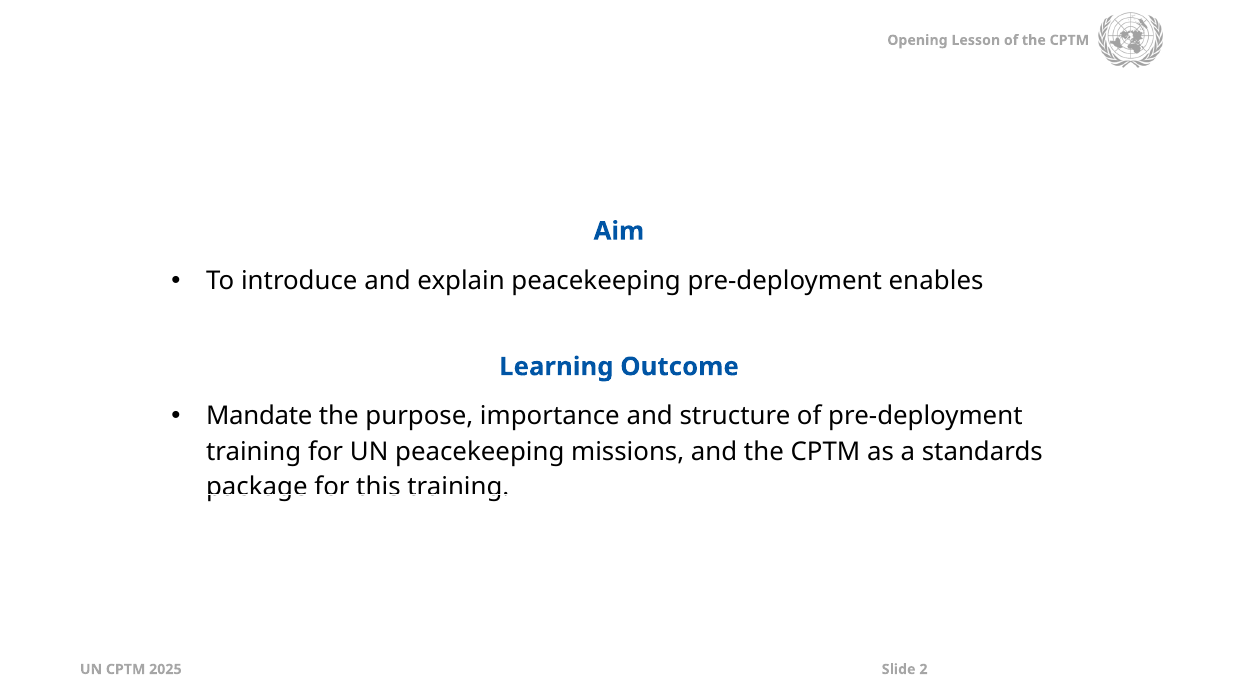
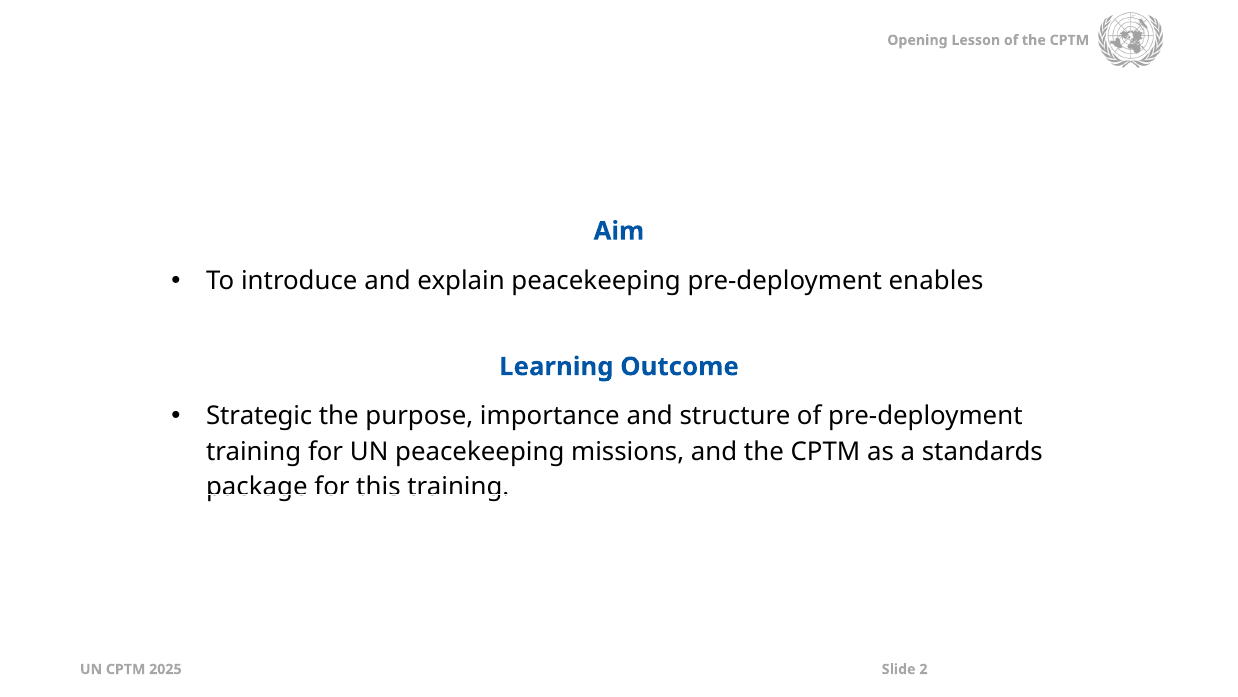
Mandate: Mandate -> Strategic (259, 416)
